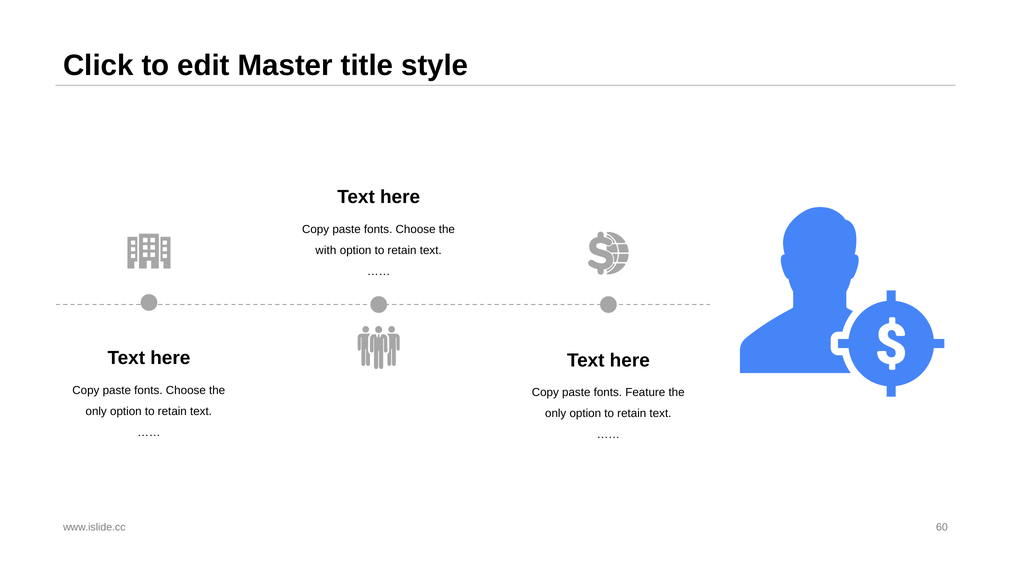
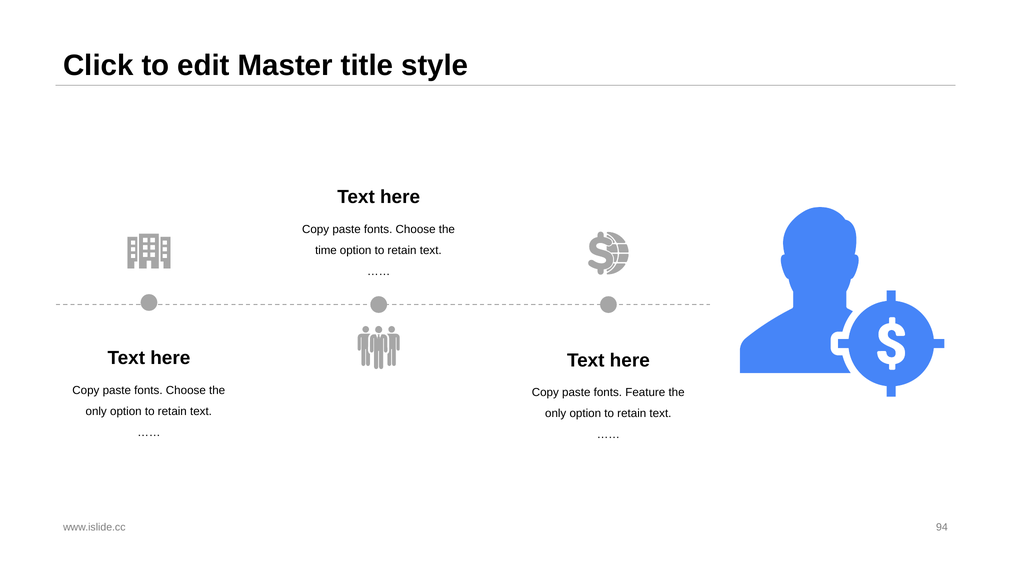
with: with -> time (326, 250)
60: 60 -> 94 (942, 527)
